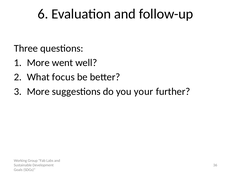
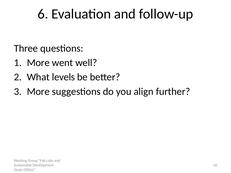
focus: focus -> levels (63, 77)
your: your -> align (144, 92)
